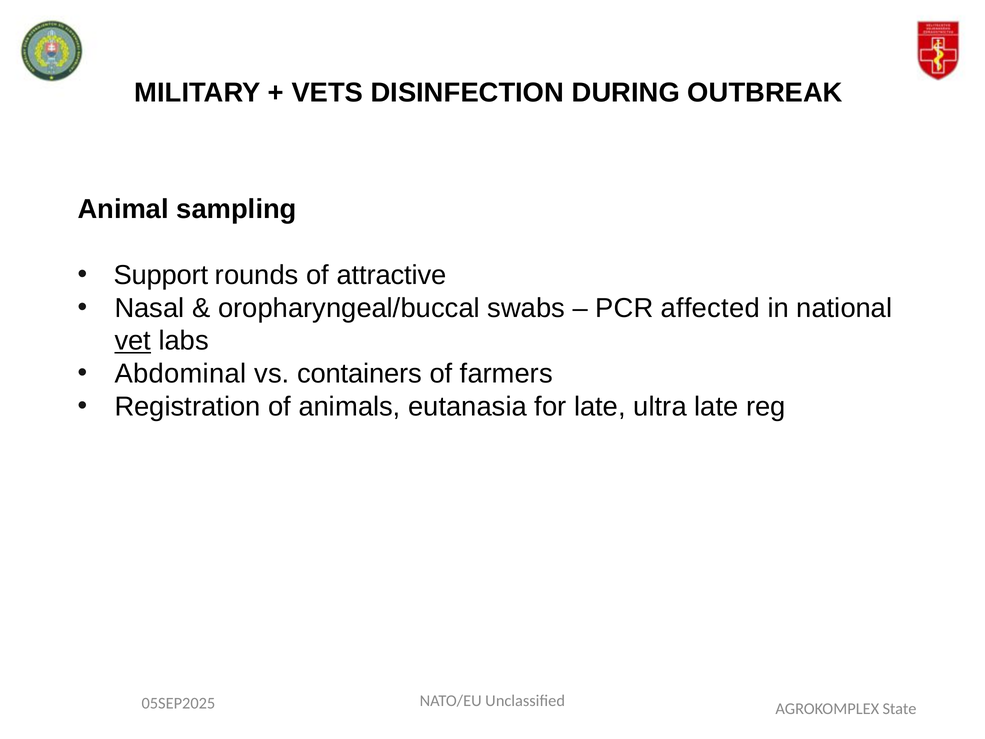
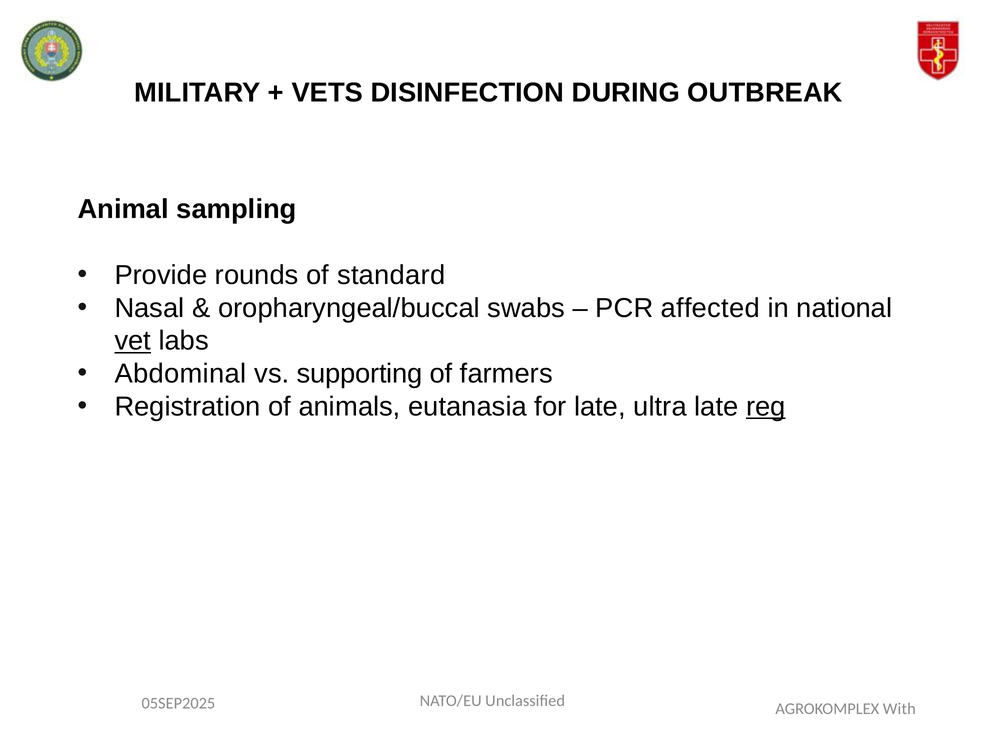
Support: Support -> Provide (161, 275)
attractive: attractive -> standard (391, 275)
containers: containers -> supporting (360, 374)
reg underline: none -> present (766, 406)
State: State -> With (899, 709)
